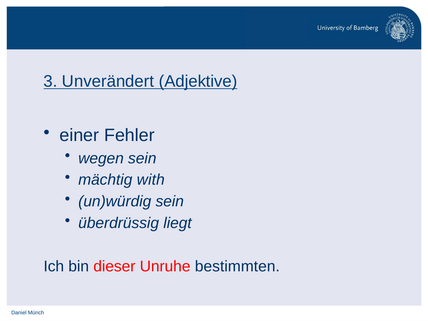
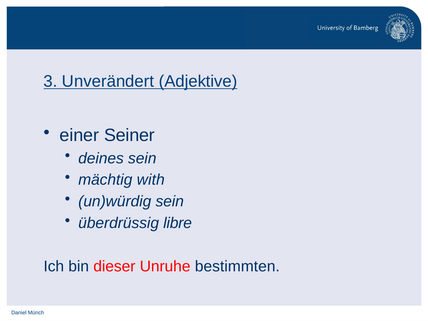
Fehler: Fehler -> Seiner (129, 135)
wegen: wegen -> deines (101, 158)
liegt: liegt -> libre (178, 223)
